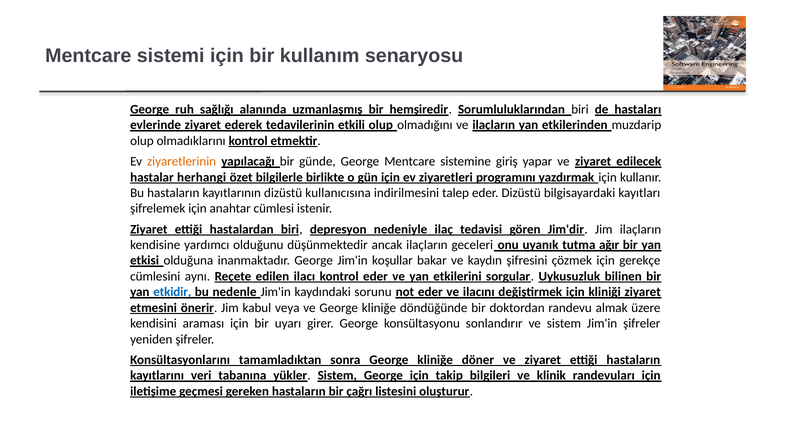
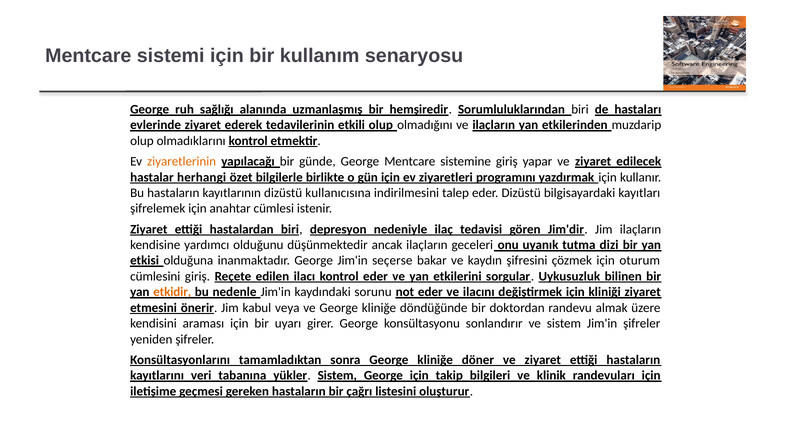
ağır: ağır -> dizi (609, 245)
koşullar: koşullar -> seçerse (392, 261)
gerekçe: gerekçe -> oturum (640, 261)
cümlesini aynı: aynı -> giriş (197, 276)
etkidir colour: blue -> orange (172, 292)
